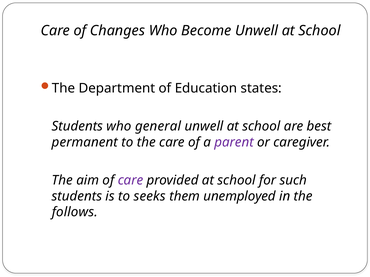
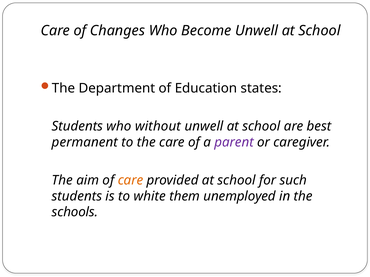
general: general -> without (158, 126)
care colour: purple -> orange (130, 180)
seeks: seeks -> white (150, 196)
follows: follows -> schools (75, 212)
